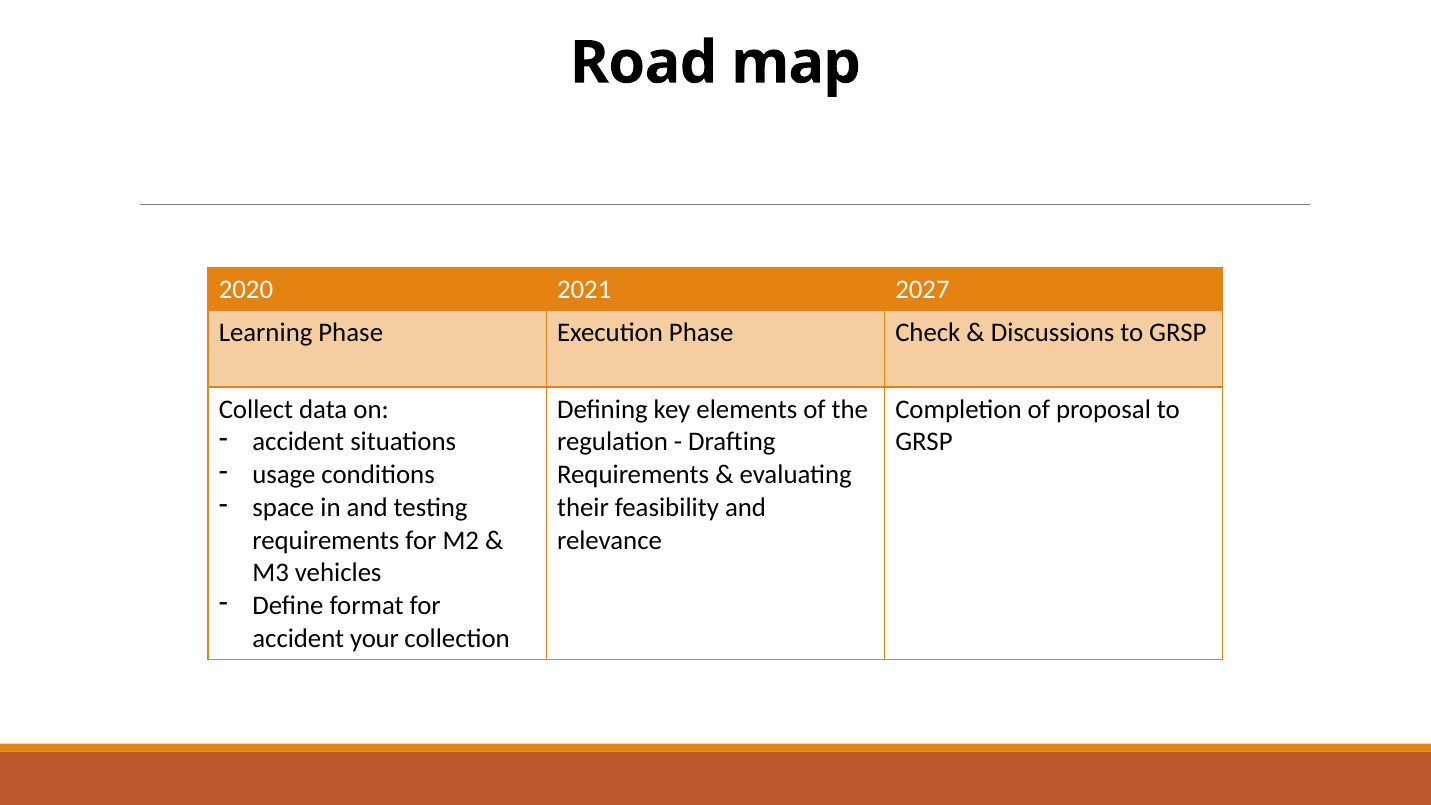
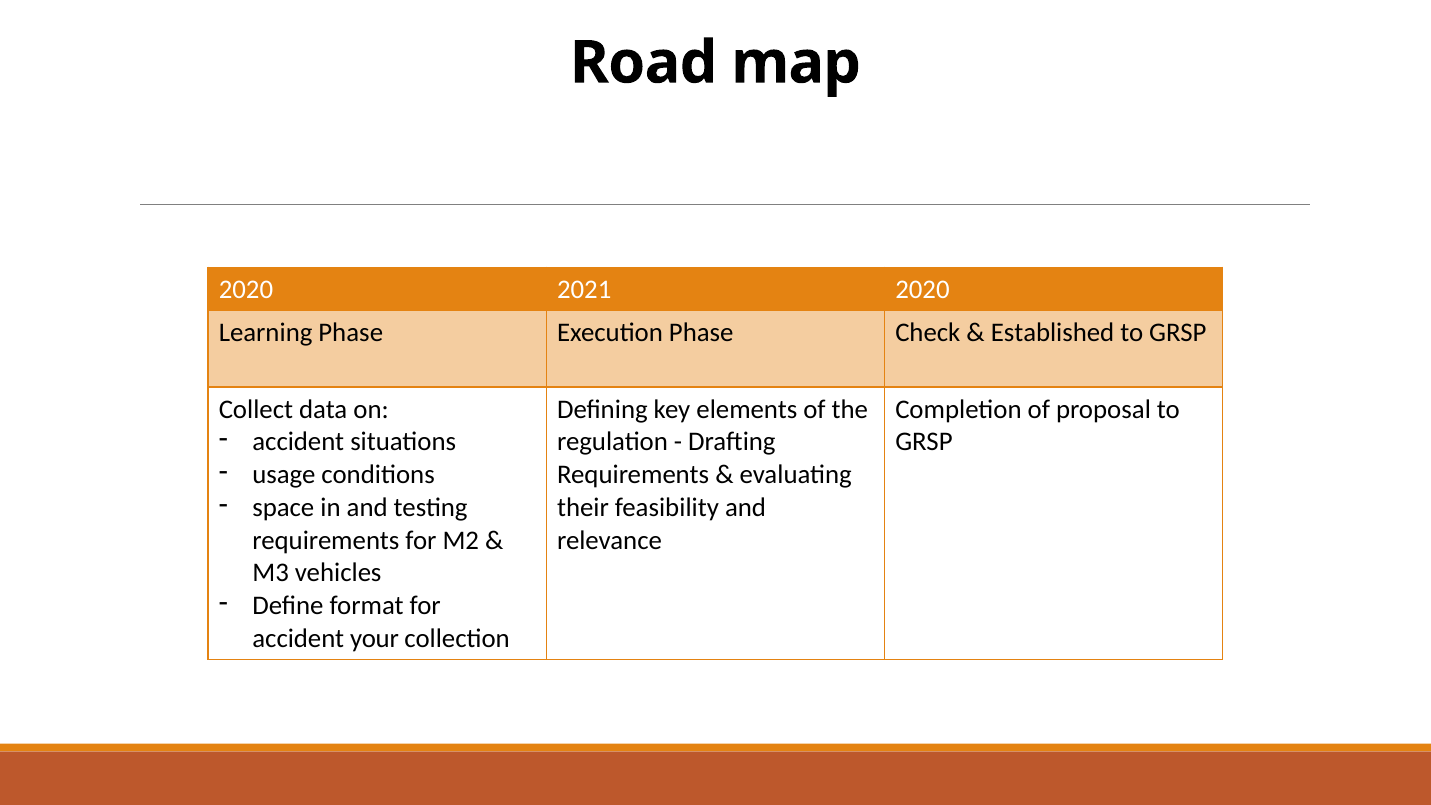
2021 2027: 2027 -> 2020 (922, 289)
Discussions: Discussions -> Established (1053, 333)
